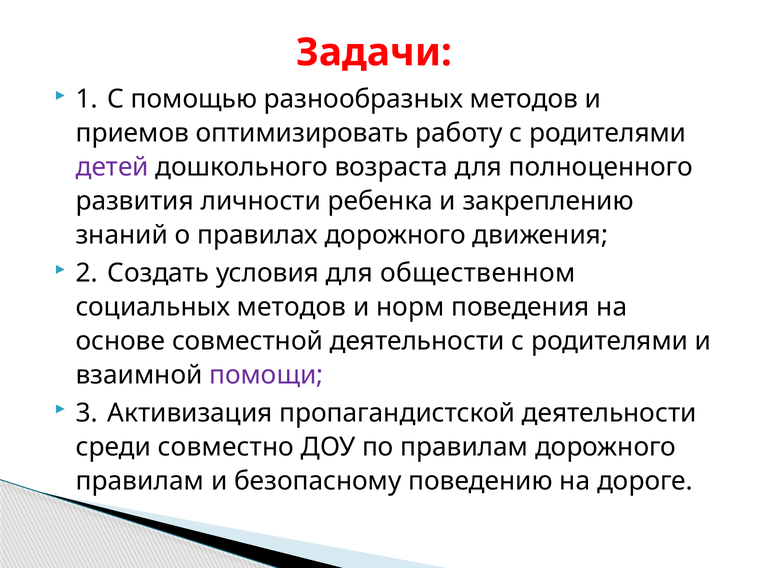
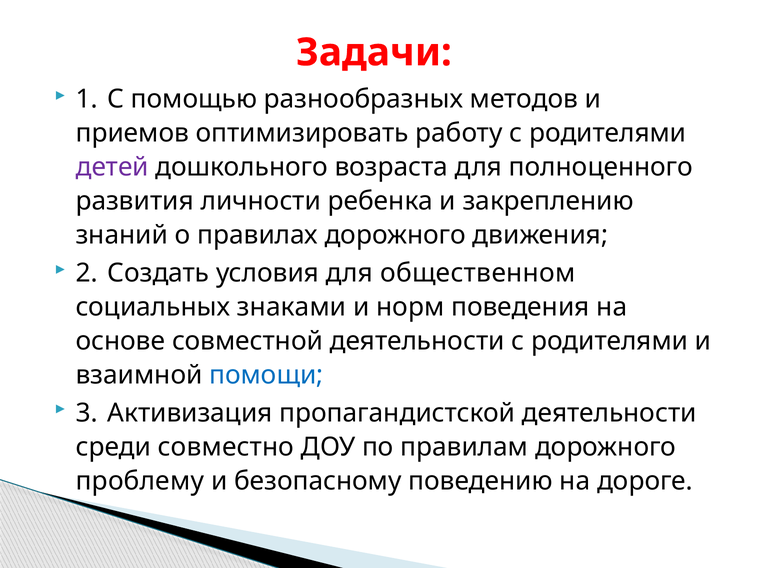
социальных методов: методов -> знаками (292, 307)
помощи colour: purple -> blue (266, 376)
правилам: правилам -> проблему (140, 482)
